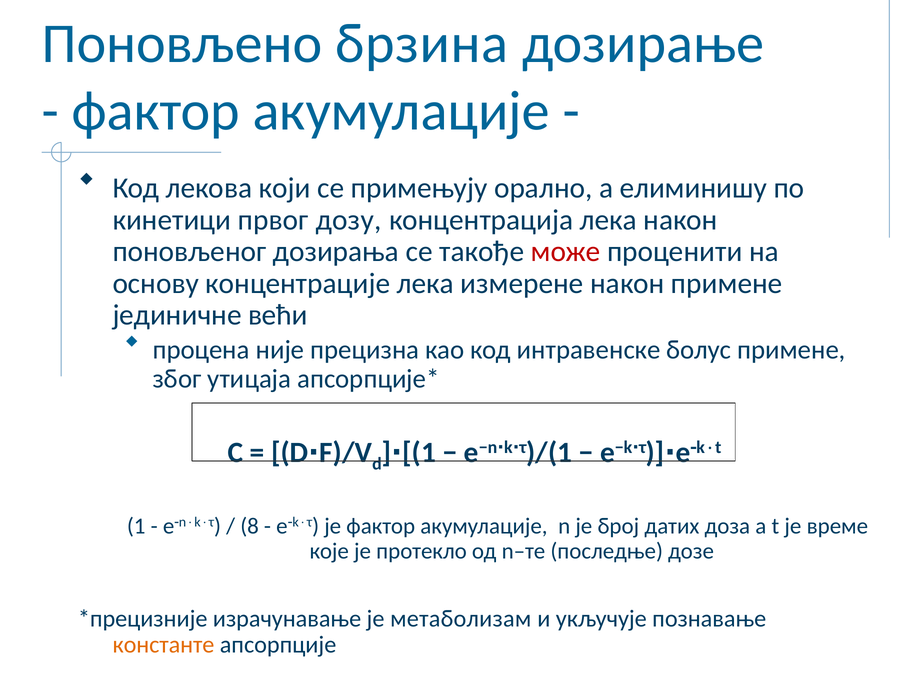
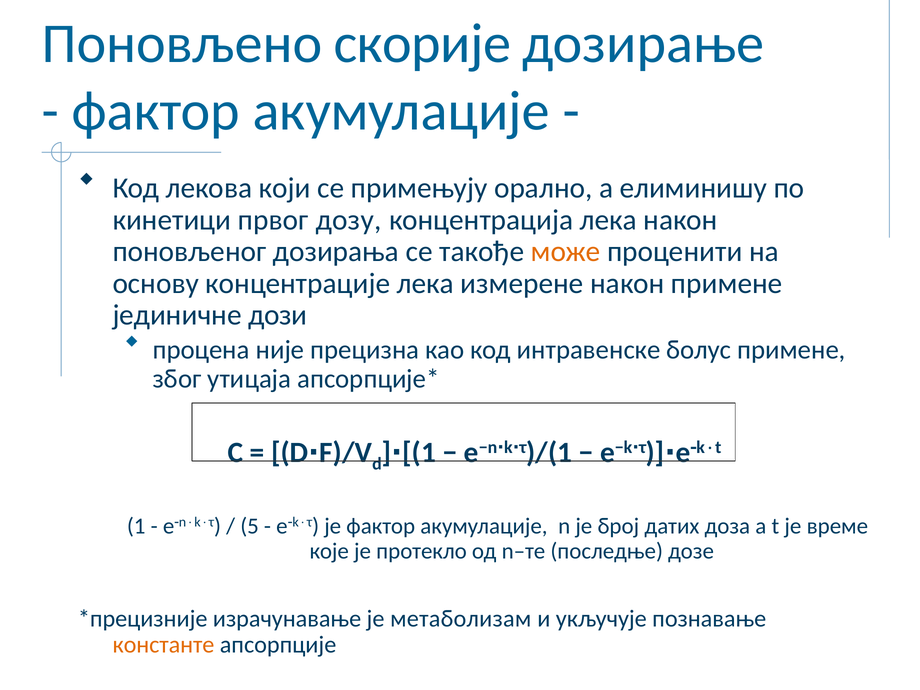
брзина: брзина -> скорије (422, 44)
може colour: red -> orange (566, 252)
већи: већи -> дози (278, 315)
8: 8 -> 5 (250, 526)
